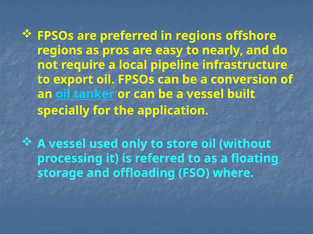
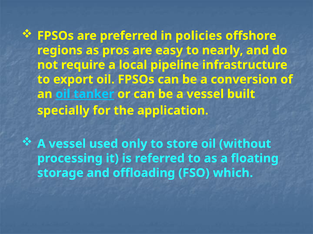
in regions: regions -> policies (199, 36)
where: where -> which (233, 173)
